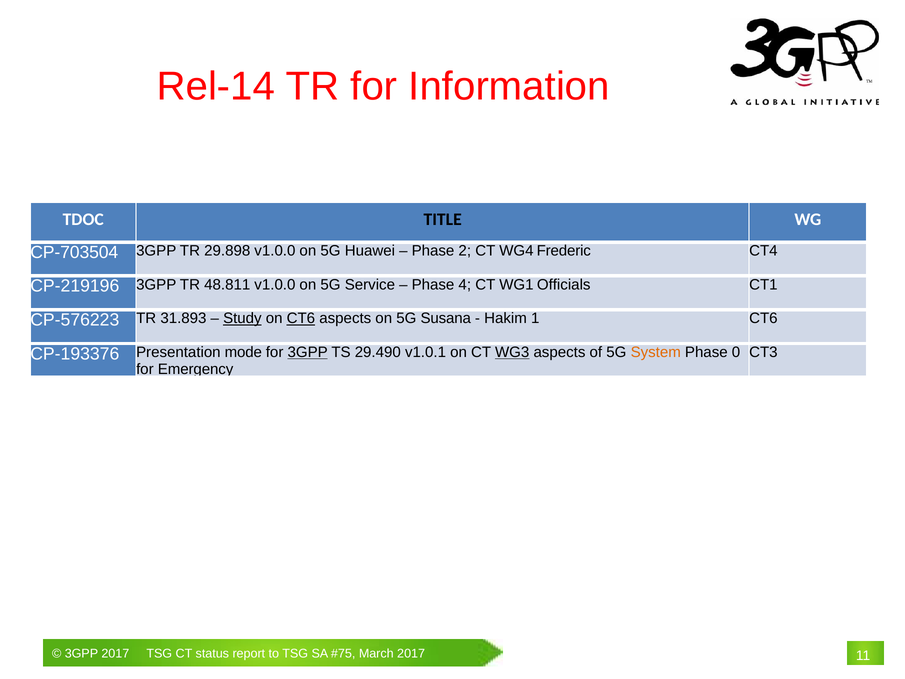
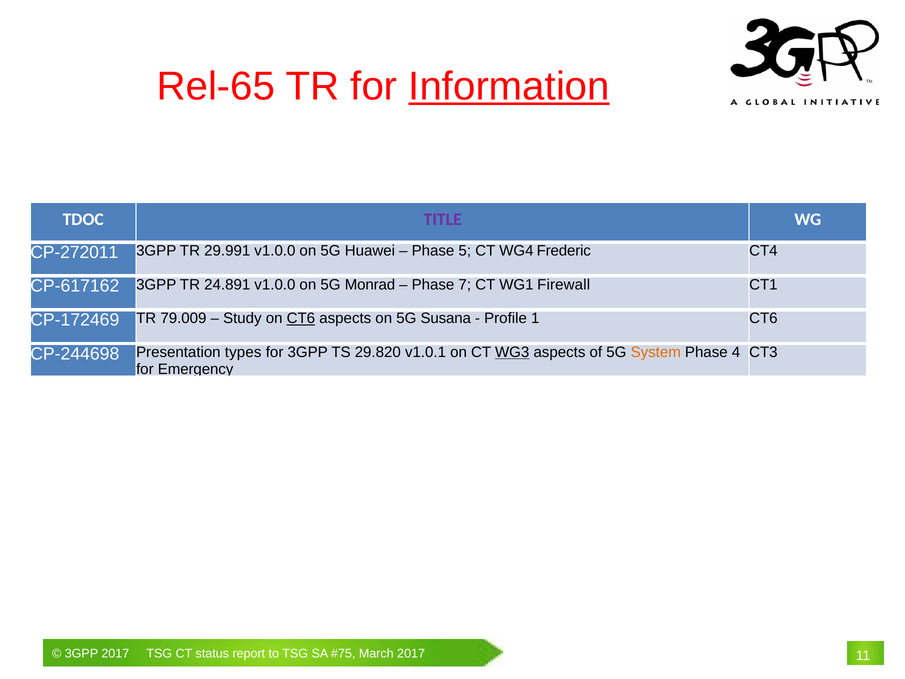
Rel-14: Rel-14 -> Rel-65 (216, 86)
Information underline: none -> present (509, 86)
TITLE colour: black -> purple (443, 219)
CP-703504: CP-703504 -> CP-272011 (74, 252)
29.898: 29.898 -> 29.991 (227, 251)
2: 2 -> 5 (465, 251)
CP-219196: CP-219196 -> CP-617162 (75, 286)
48.811: 48.811 -> 24.891 (227, 285)
Service: Service -> Monrad (370, 285)
4: 4 -> 7 (465, 285)
Officials: Officials -> Firewall (564, 285)
CP-576223: CP-576223 -> CP-172469 (75, 320)
31.893: 31.893 -> 79.009 (183, 318)
Study underline: present -> none (242, 318)
Hakim: Hakim -> Profile (506, 318)
CP-193376: CP-193376 -> CP-244698 (75, 354)
mode: mode -> types (243, 352)
3GPP underline: present -> none (308, 352)
29.490: 29.490 -> 29.820 (378, 352)
0: 0 -> 4 (736, 352)
